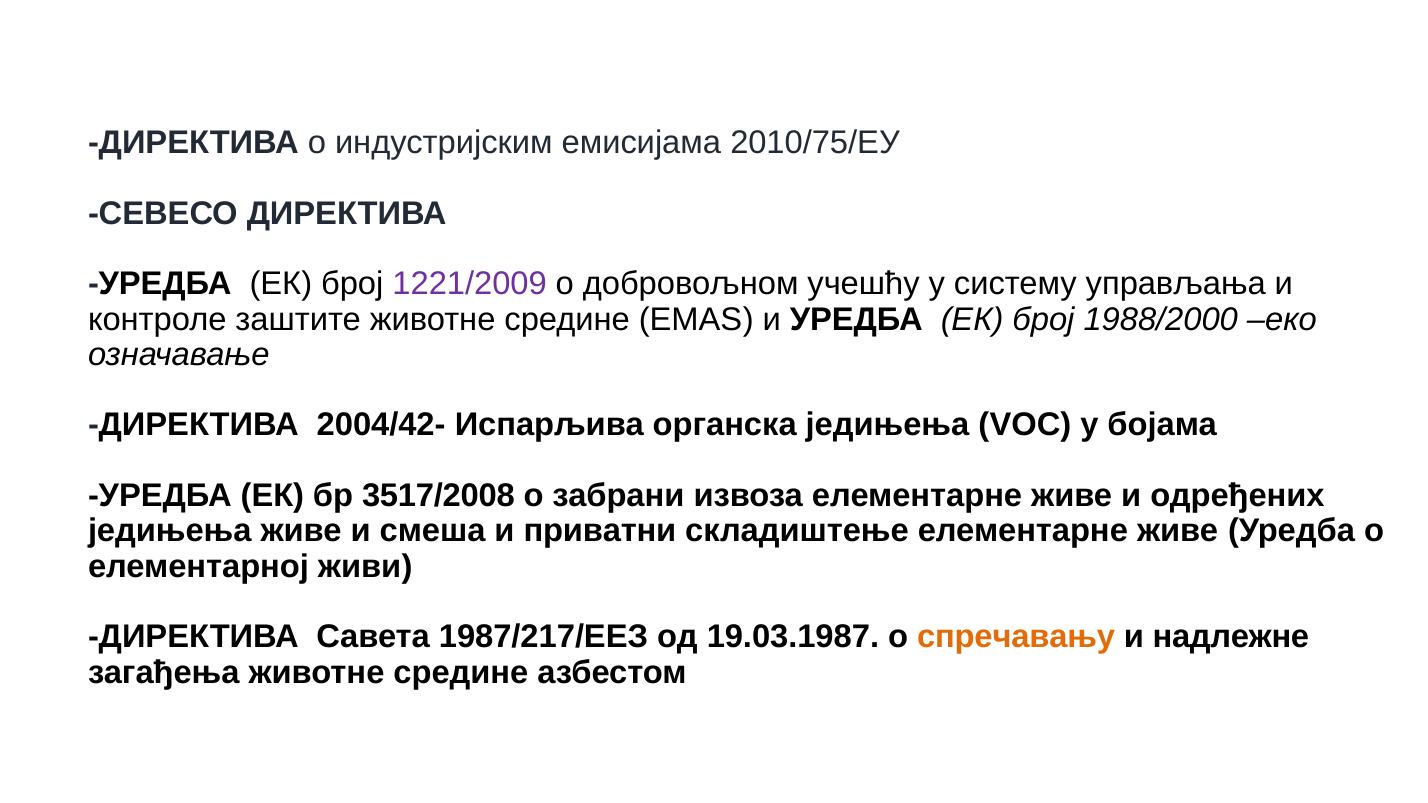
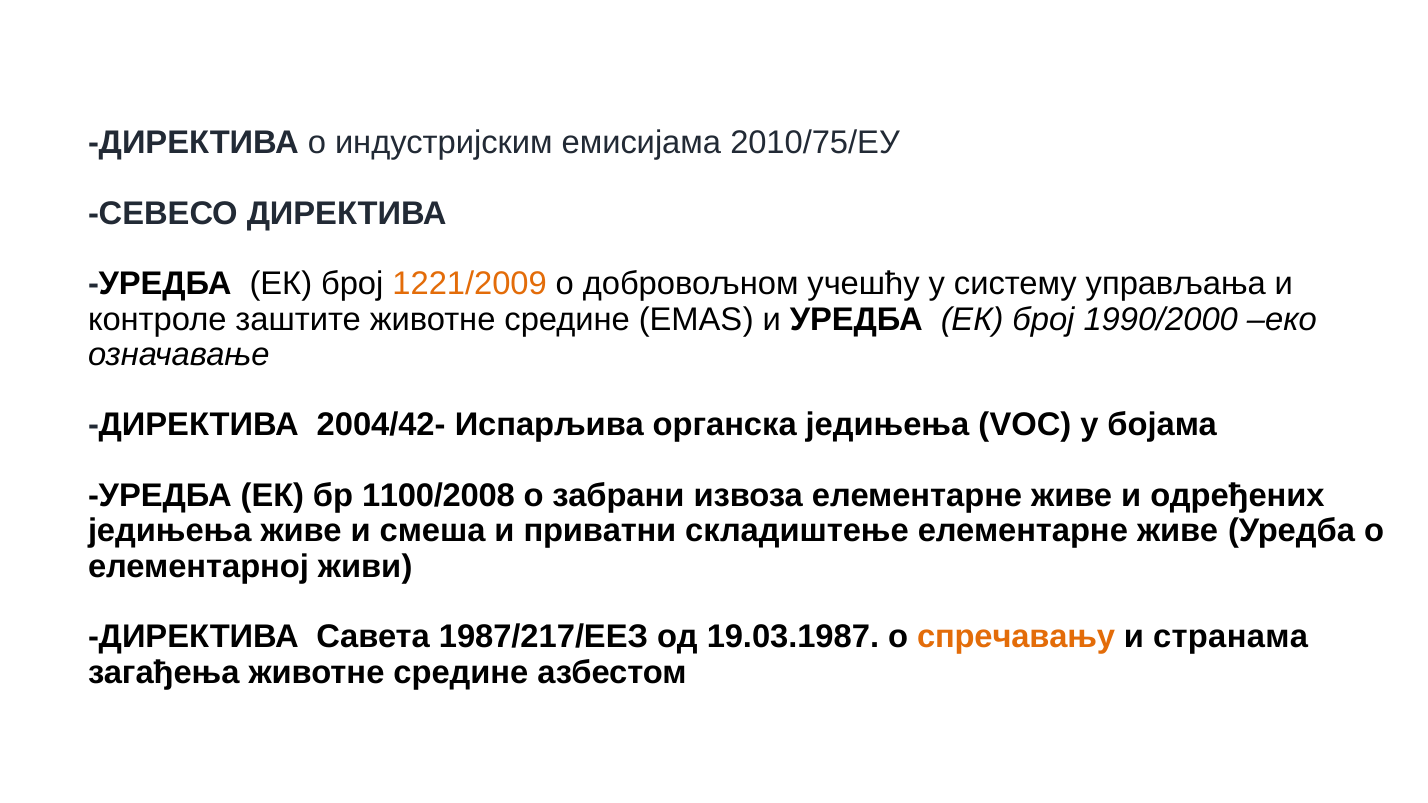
1221/2009 colour: purple -> orange (470, 284)
1988/2000: 1988/2000 -> 1990/2000 (1161, 319)
3517/2008: 3517/2008 -> 1100/2008 (438, 496)
надлежне: надлежне -> странама (1231, 637)
